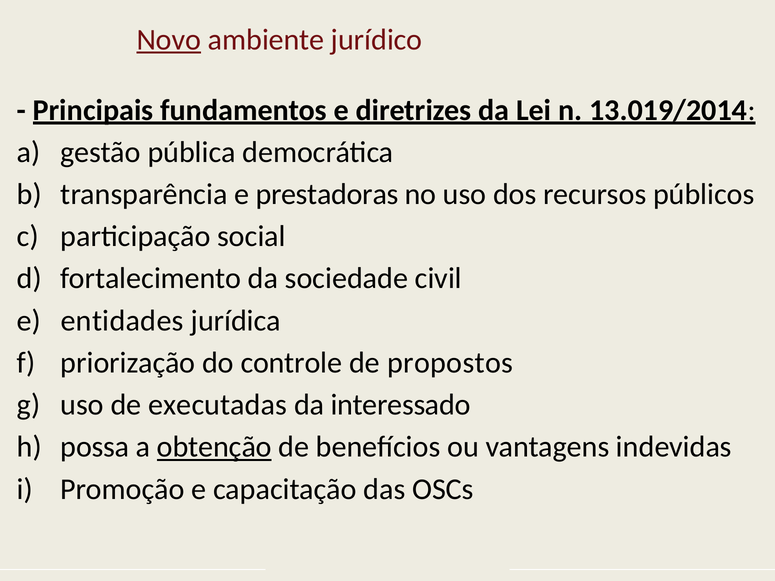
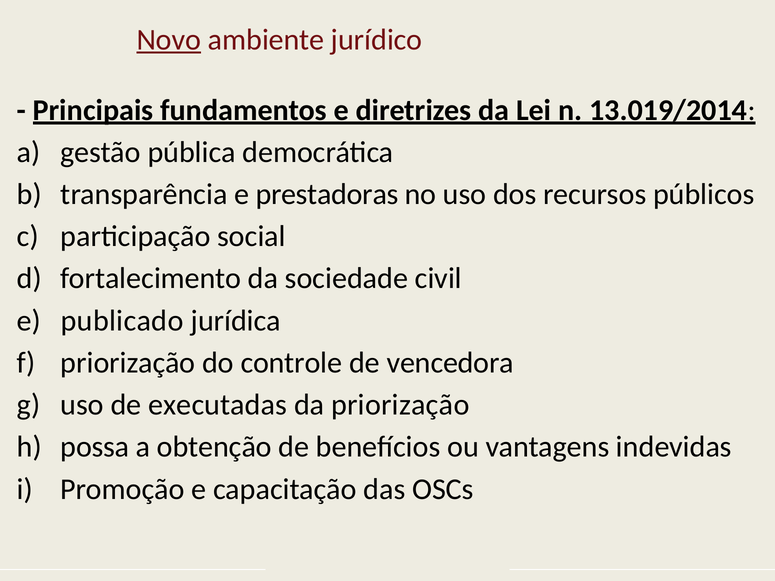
entidades: entidades -> publicado (122, 321)
propostos: propostos -> vencedora (450, 363)
da interessado: interessado -> priorização (400, 405)
obtenção underline: present -> none (214, 447)
